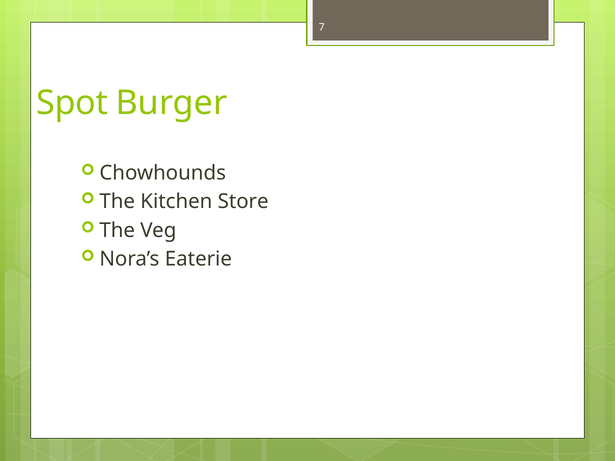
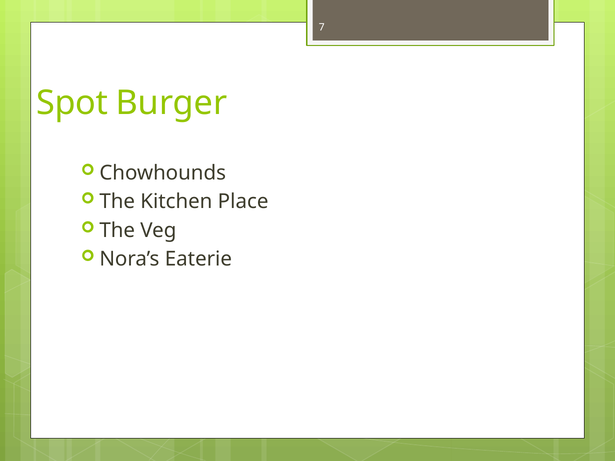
Store: Store -> Place (243, 202)
